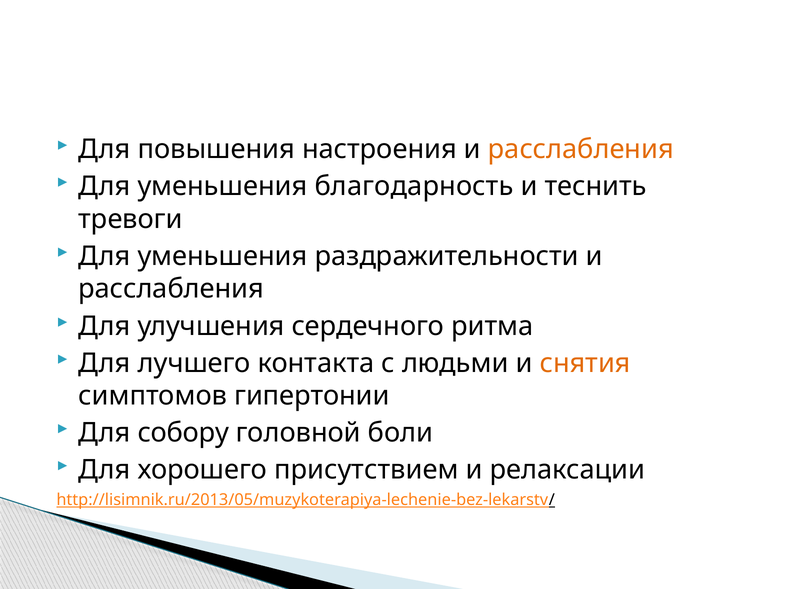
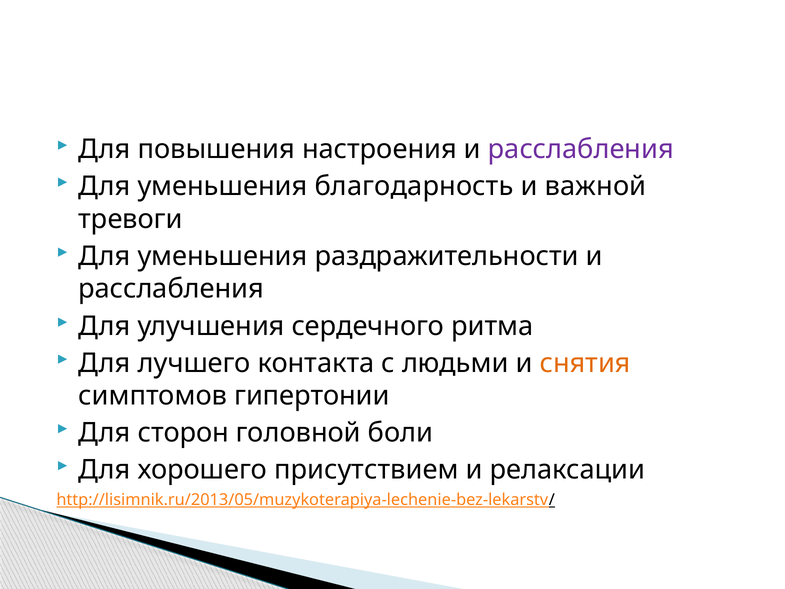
расслабления colour: orange -> purple (581, 149)
теснить: теснить -> важной (596, 186)
собору: собору -> сторон (183, 433)
